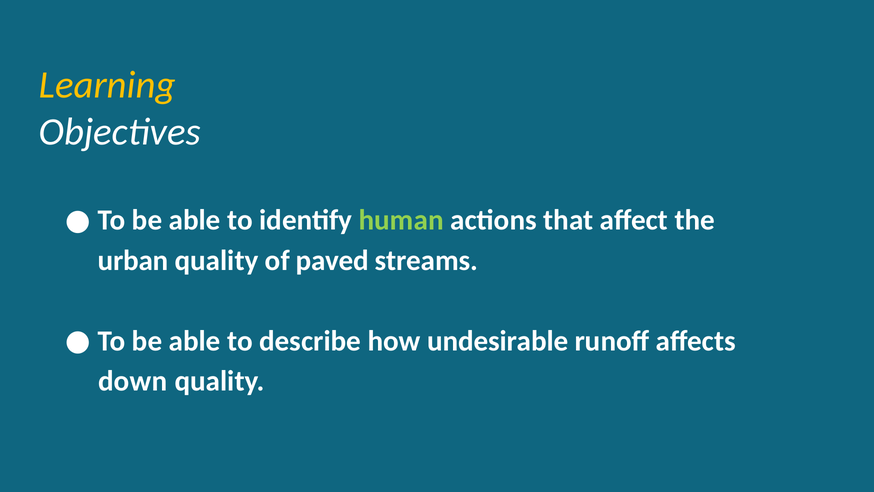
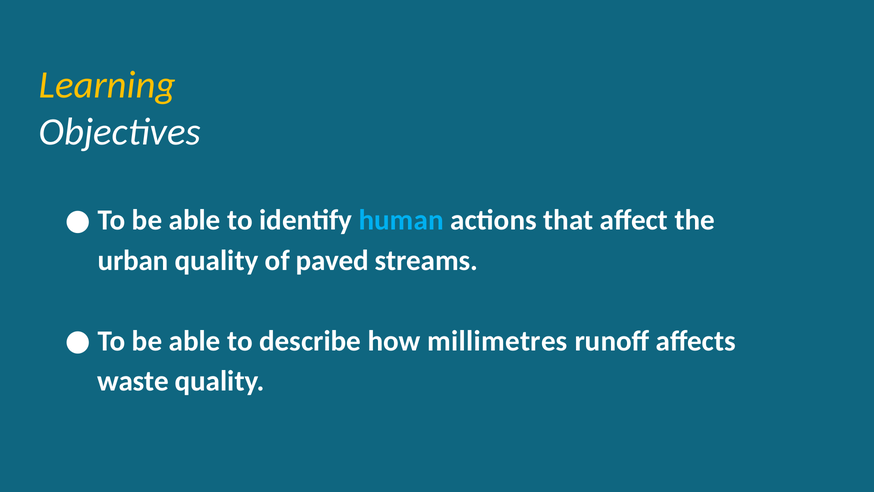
human colour: light green -> light blue (401, 220)
undesirable: undesirable -> millimetres (497, 341)
down: down -> waste (133, 381)
